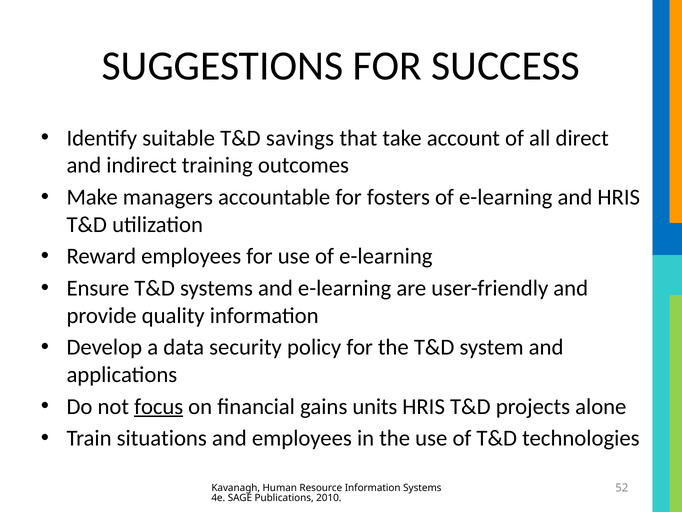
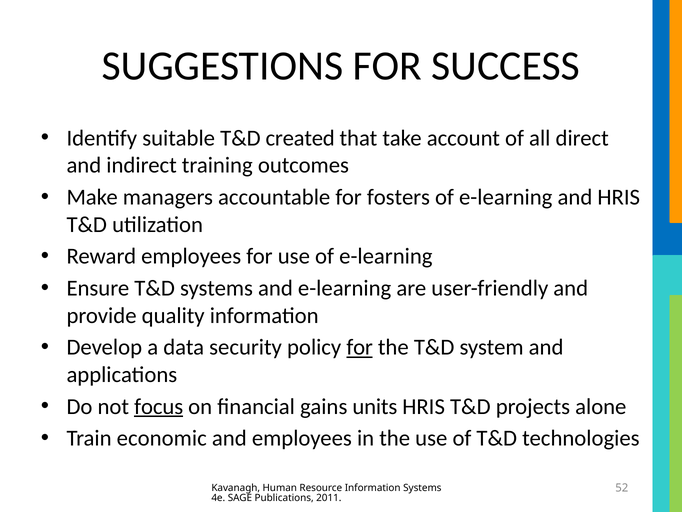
savings: savings -> created (300, 138)
for underline: none -> present (360, 347)
situations: situations -> economic (162, 438)
2010: 2010 -> 2011 (329, 498)
